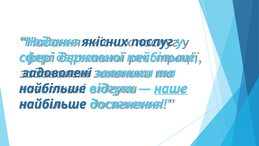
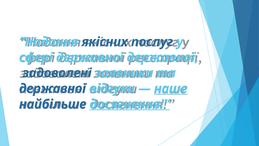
державної найбільше: найбільше -> державної (163, 57)
найбільше: найбільше -> державної (53, 88)
досягнення underline: none -> present (130, 104)
